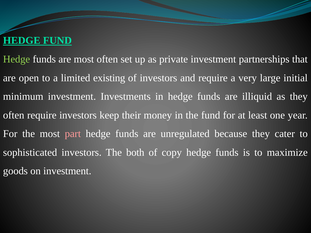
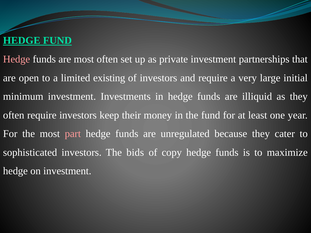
Hedge colour: light green -> pink (17, 59)
both: both -> bids (135, 153)
goods: goods -> hedge (15, 171)
